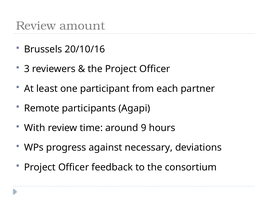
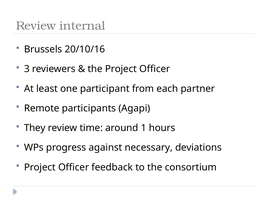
amount: amount -> internal (82, 26)
With: With -> They (35, 128)
9: 9 -> 1 (144, 128)
